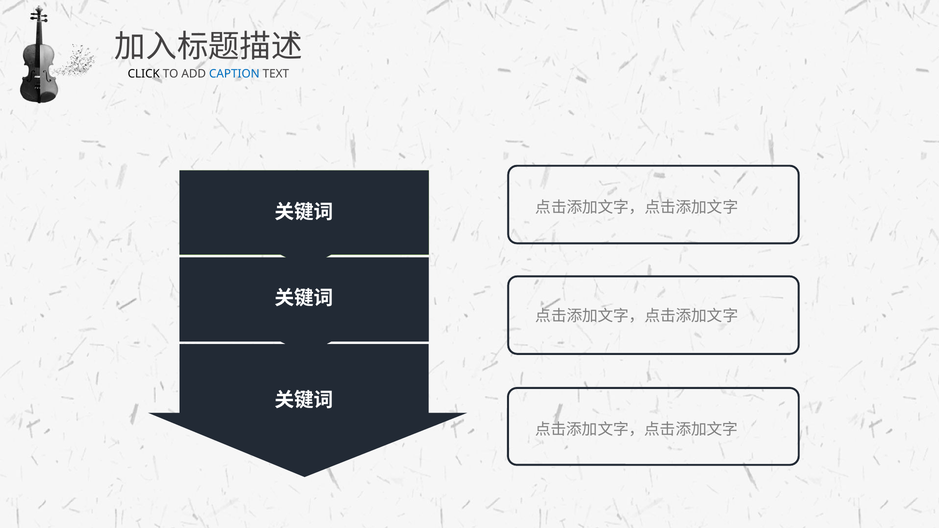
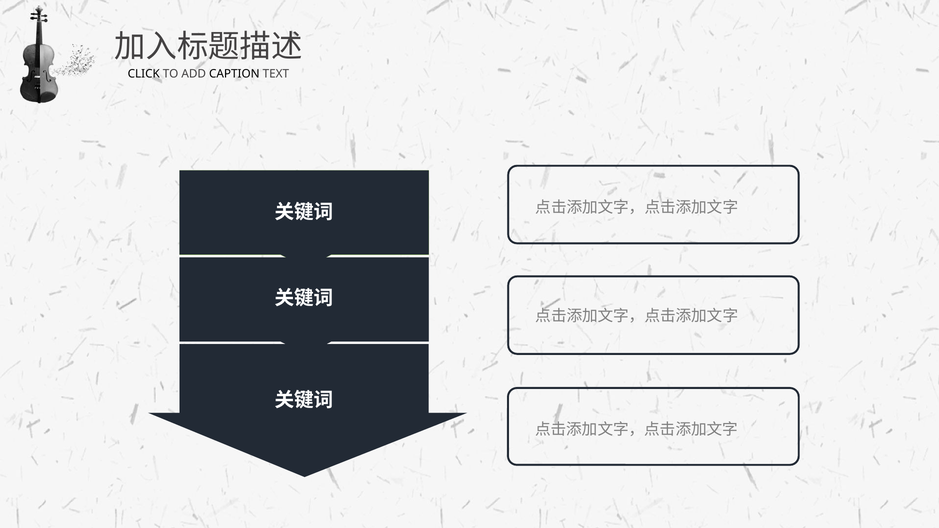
CAPTION colour: blue -> black (234, 74)
